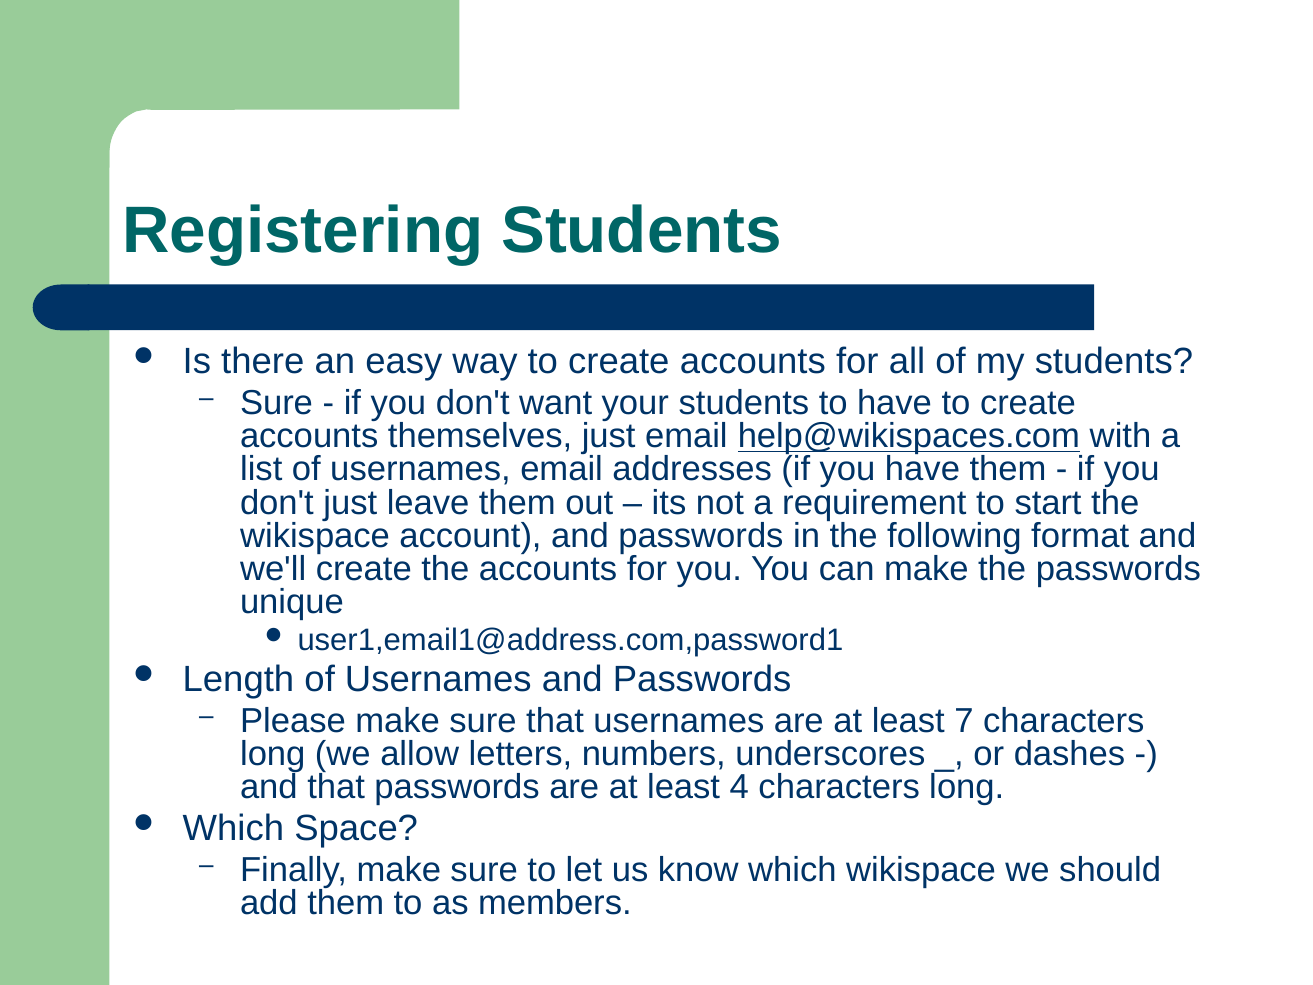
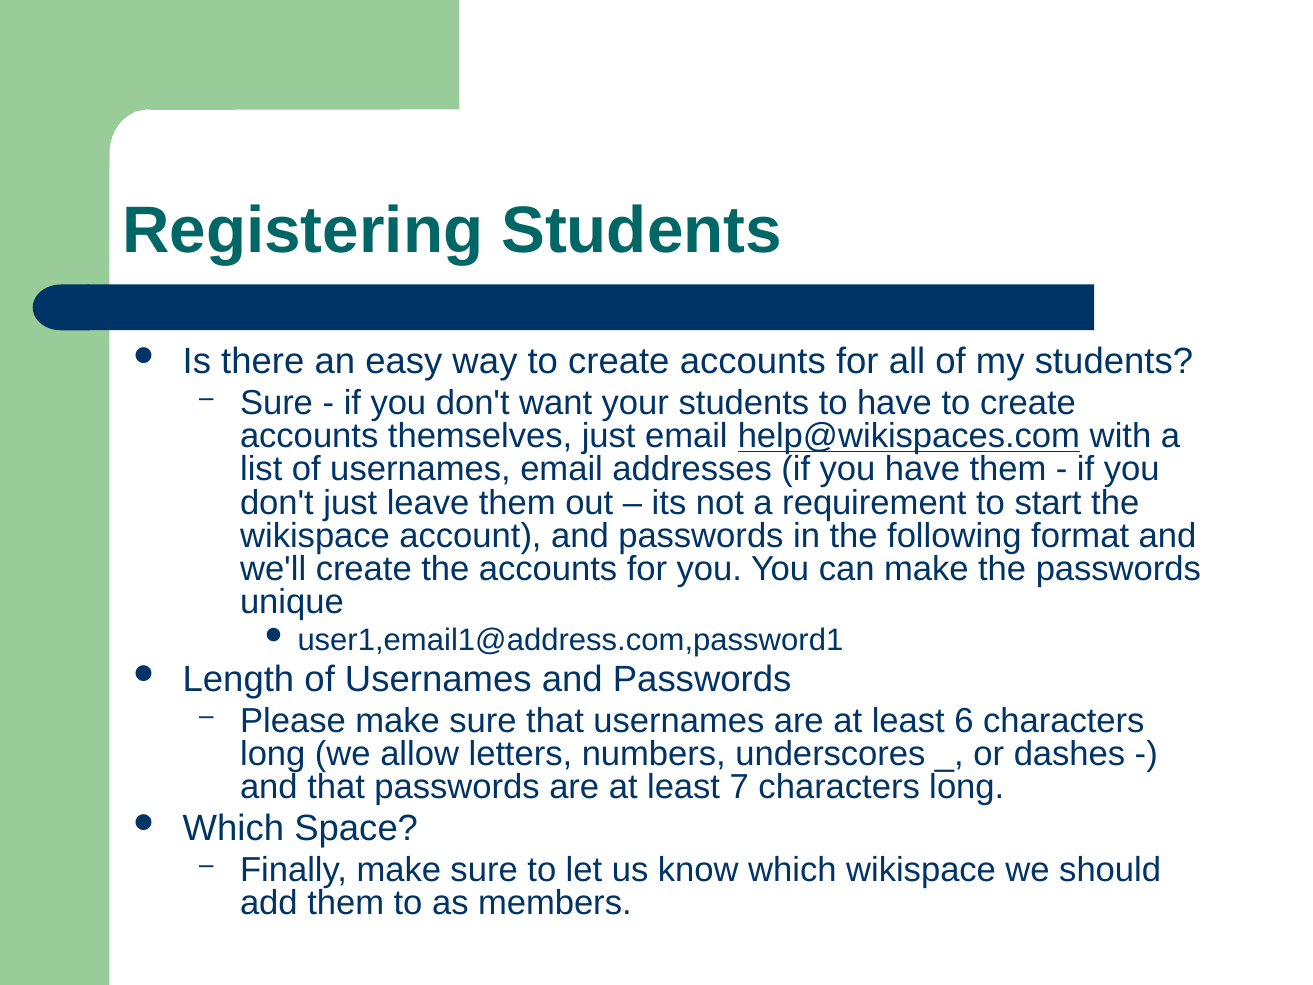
7: 7 -> 6 (964, 721)
4: 4 -> 7 (739, 787)
